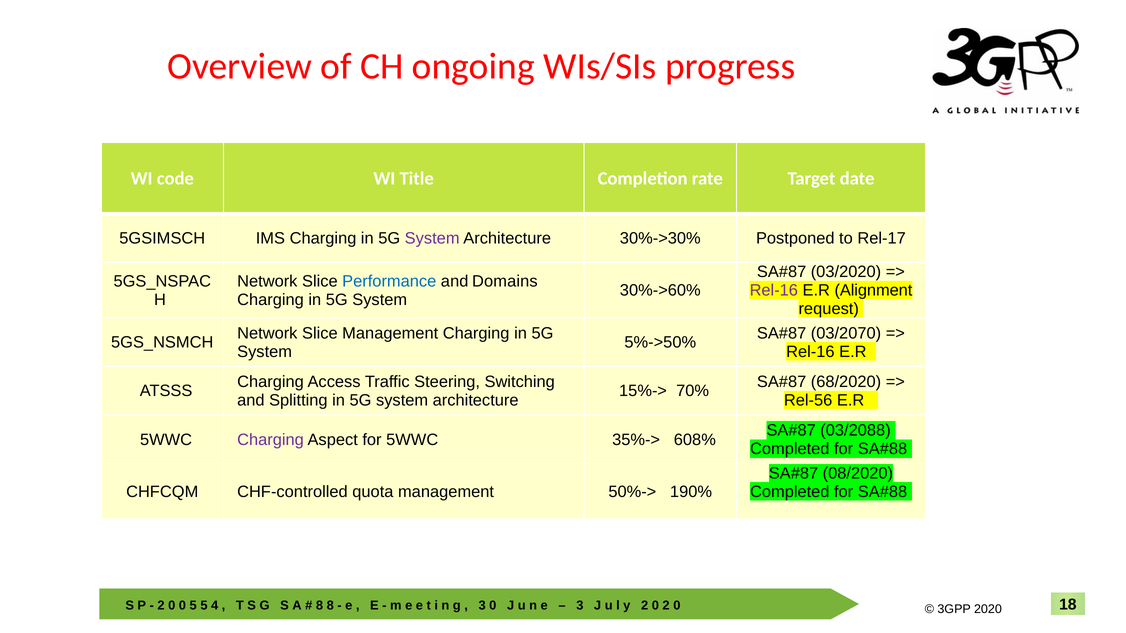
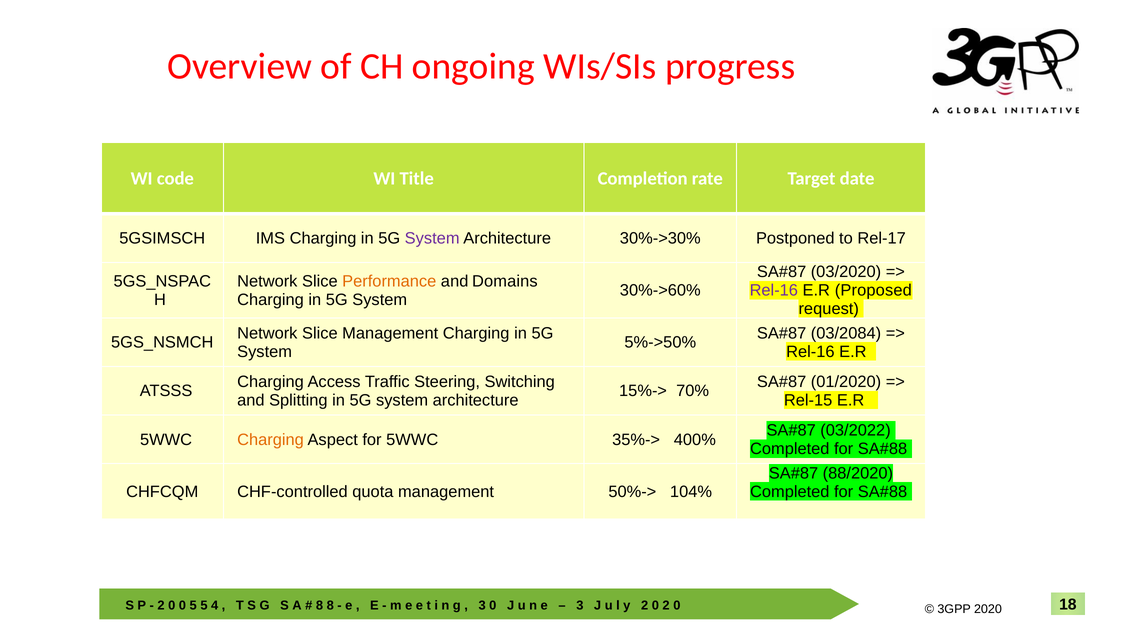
Performance colour: blue -> orange (389, 281)
Alignment: Alignment -> Proposed (873, 291)
03/2070: 03/2070 -> 03/2084 (846, 333)
68/2020: 68/2020 -> 01/2020 (846, 382)
Rel-56: Rel-56 -> Rel-15 (808, 400)
03/2088: 03/2088 -> 03/2022 (856, 431)
Charging colour: purple -> orange (271, 440)
608%: 608% -> 400% (695, 440)
08/2020: 08/2020 -> 88/2020 (858, 473)
190%: 190% -> 104% (691, 492)
